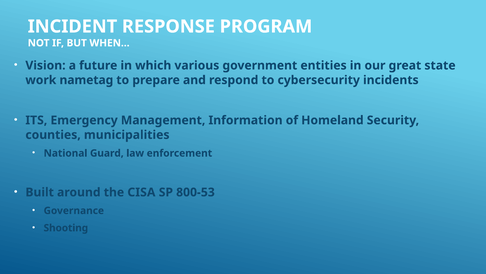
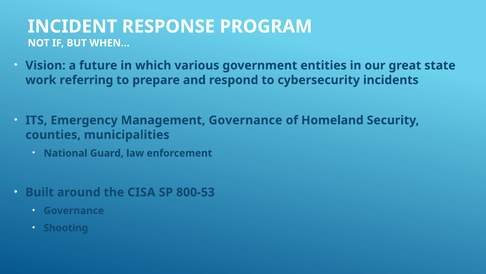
nametag: nametag -> referring (86, 80)
Management Information: Information -> Governance (245, 120)
